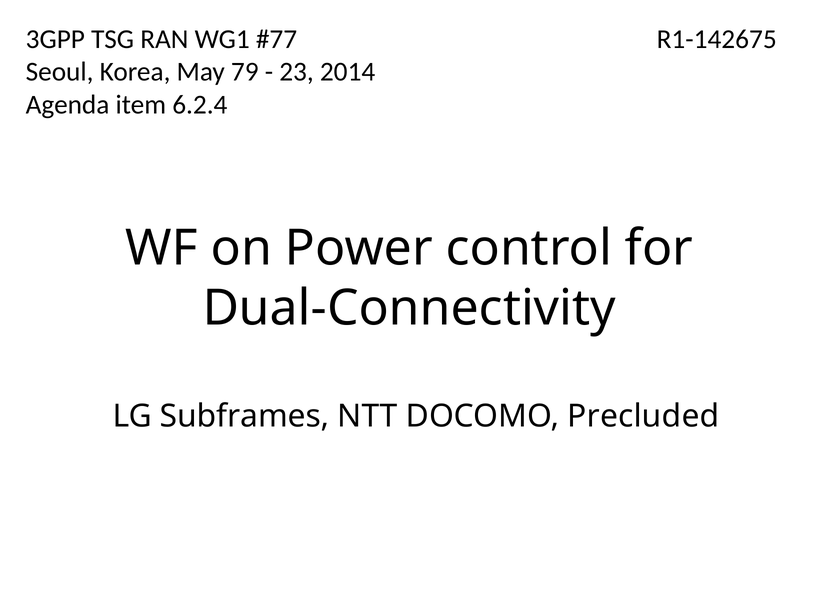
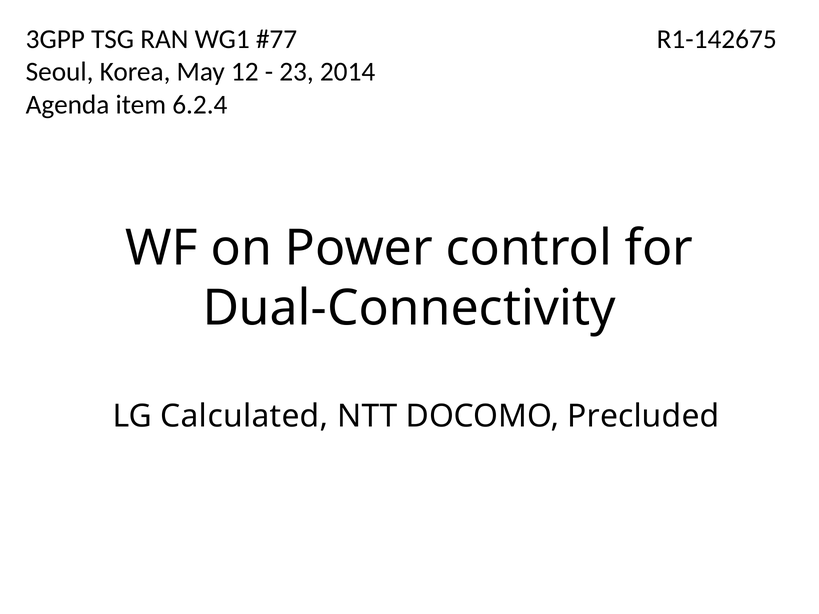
79: 79 -> 12 (245, 72)
Subframes: Subframes -> Calculated (244, 416)
